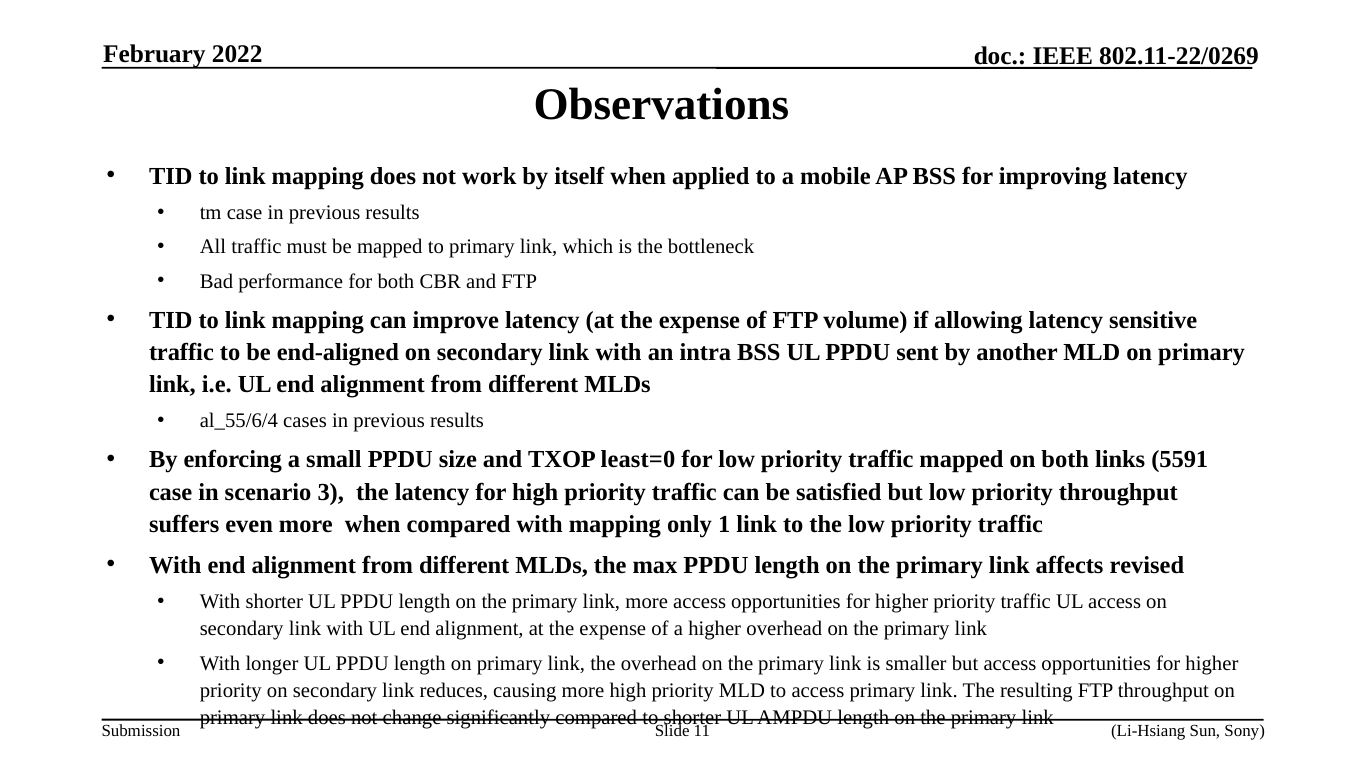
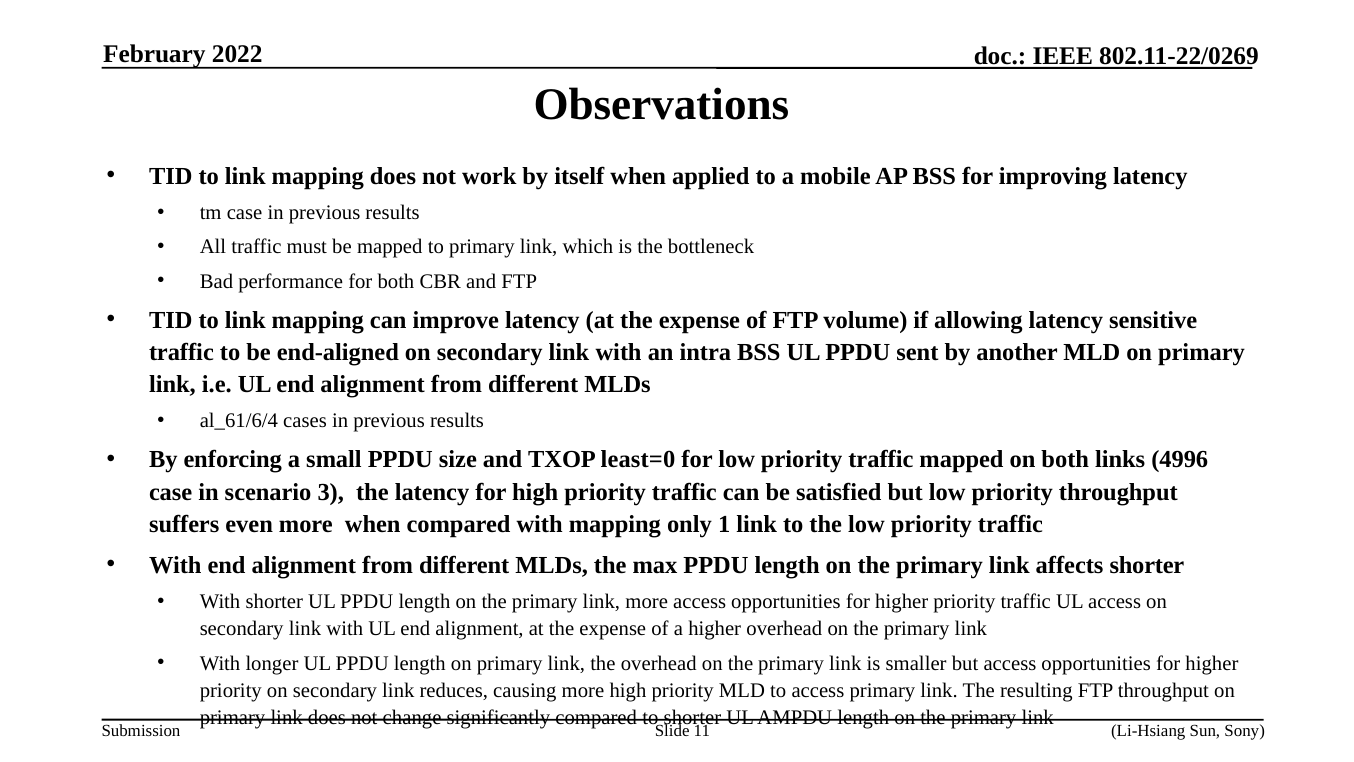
al_55/6/4: al_55/6/4 -> al_61/6/4 (239, 421)
5591: 5591 -> 4996 (1180, 460)
affects revised: revised -> shorter (1147, 565)
